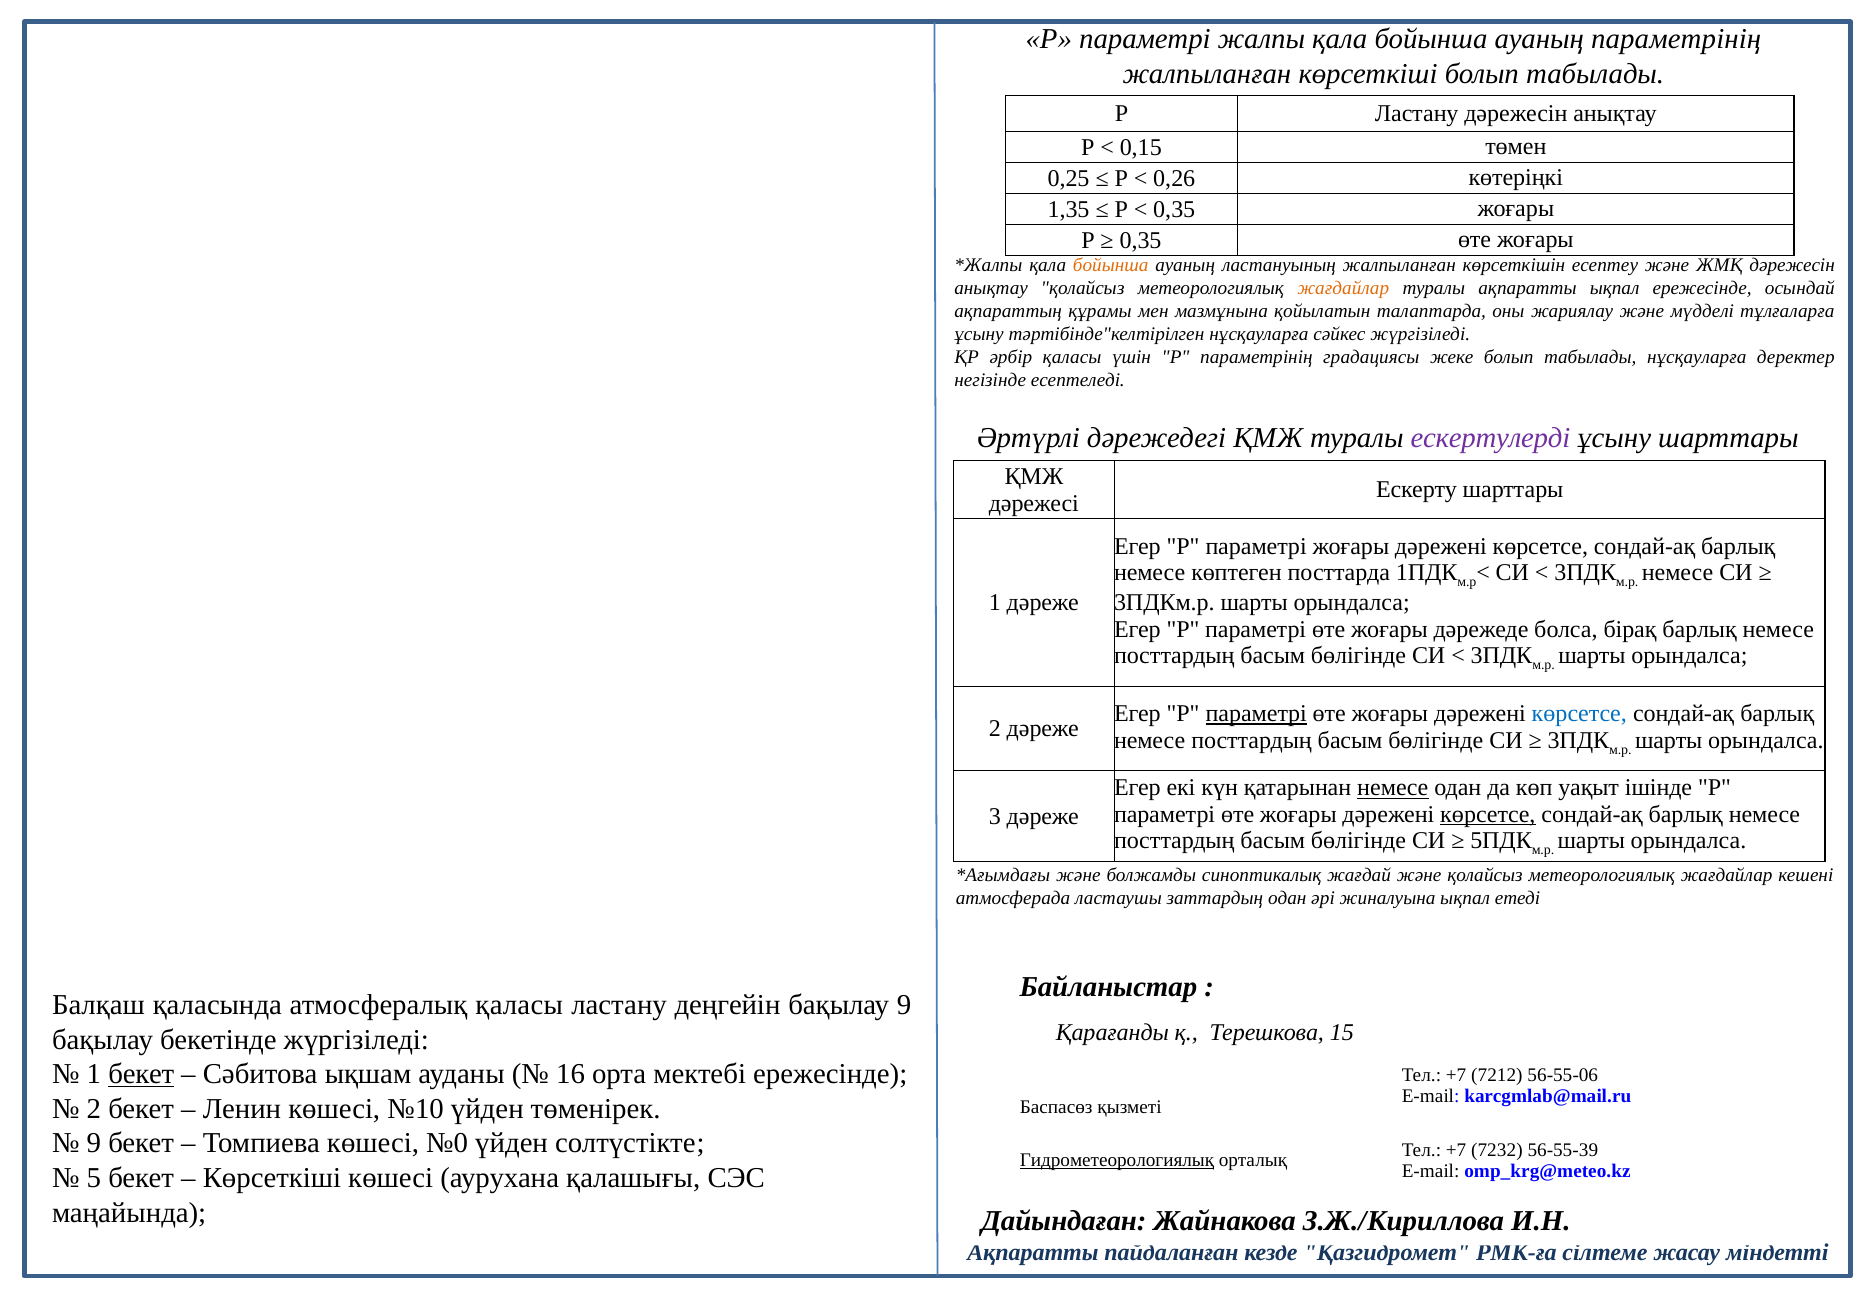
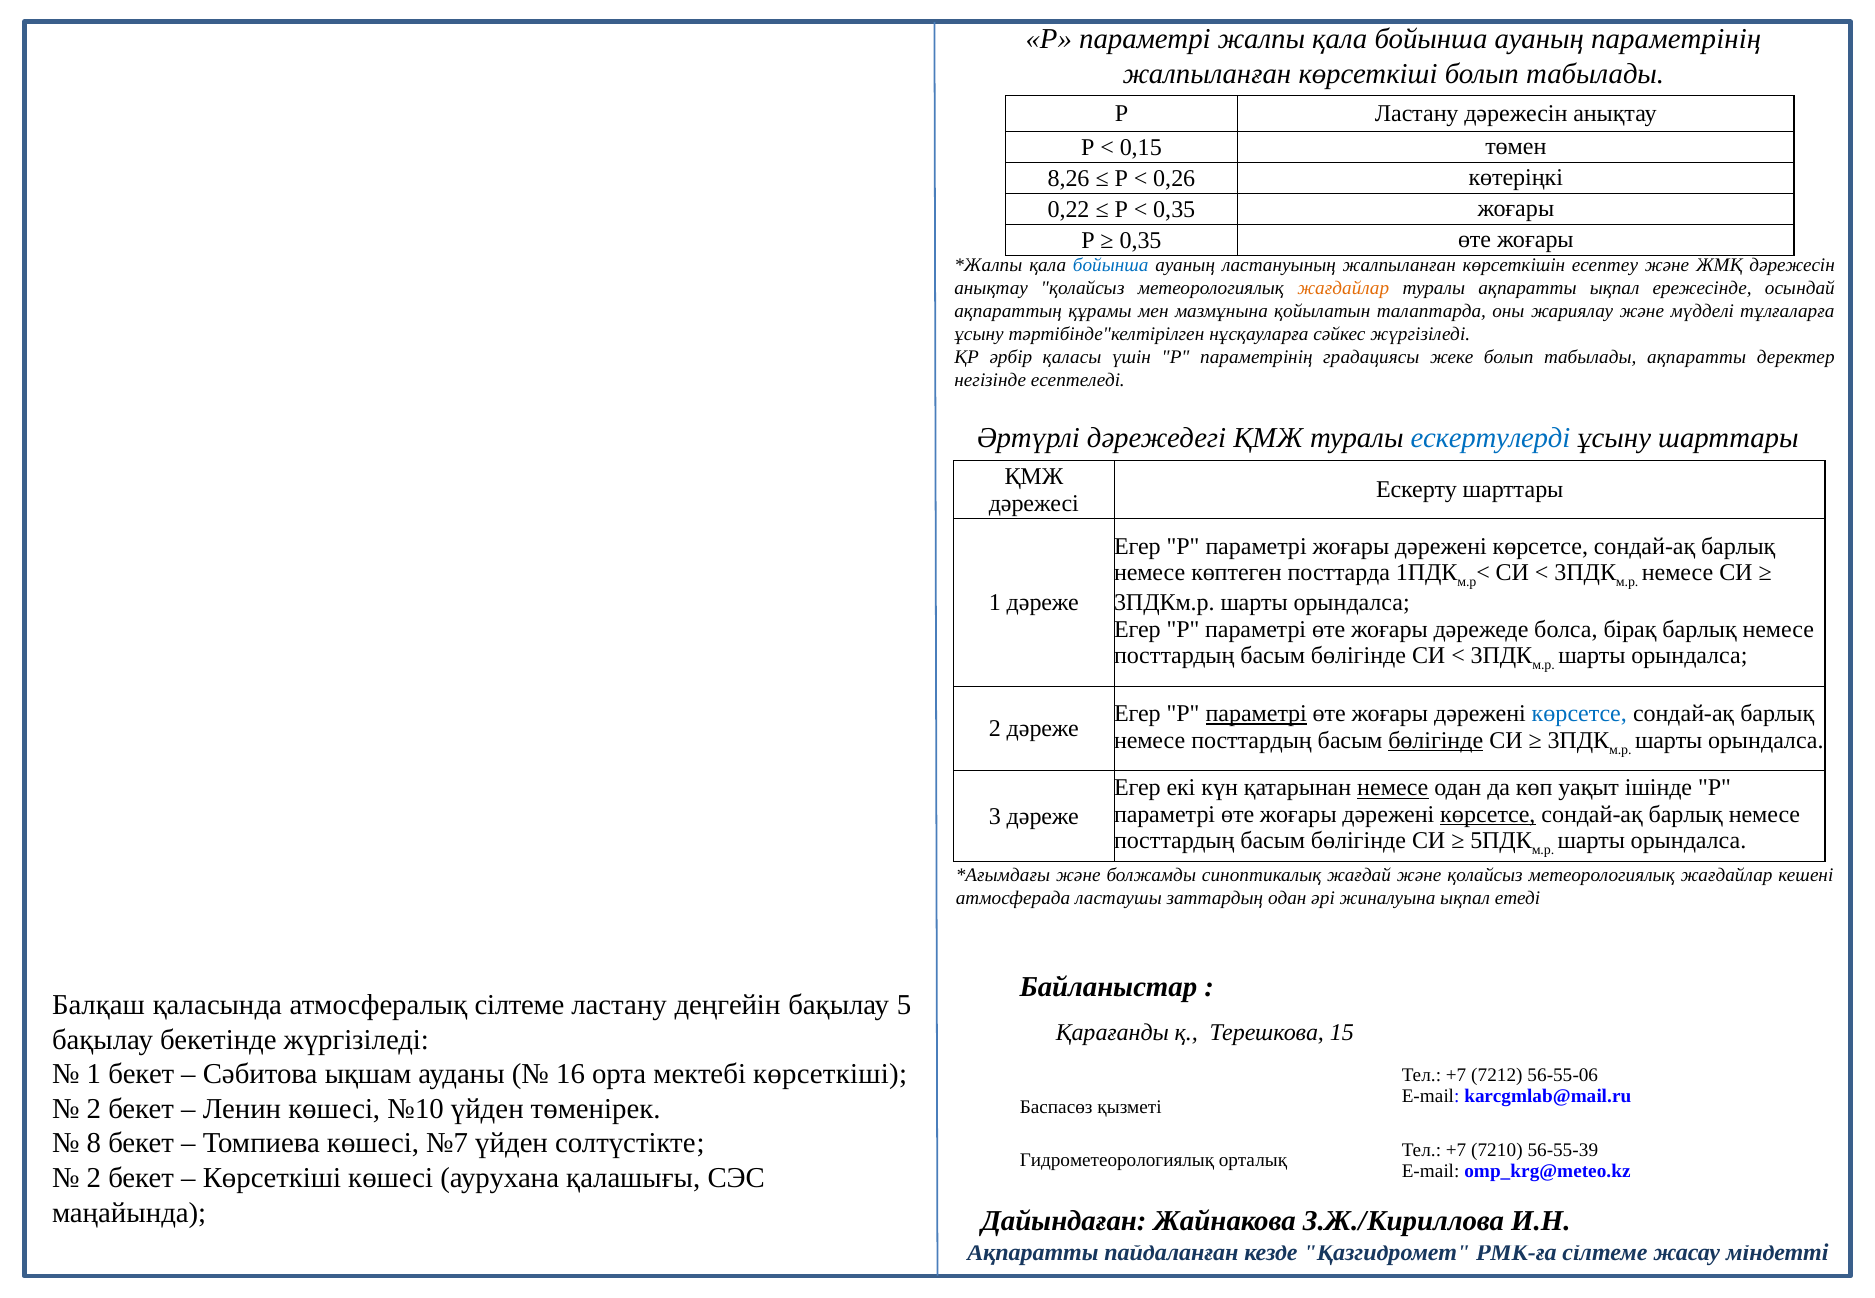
0,25: 0,25 -> 8,26 (1069, 179)
1,35: 1,35 -> 0,22 (1069, 210)
бойынша colour: orange -> blue (1111, 265)
табылады нұсқауларға: нұсқауларға -> ақпаратты (1697, 357)
ескертулерді colour: purple -> blue (1490, 438)
бөлігінде underline: none -> present (1436, 740)
атмосфералық қаласы: қаласы -> сілтеме (520, 1005)
бақылау 9: 9 -> 5 (904, 1005)
бекет underline: present -> none (141, 1074)
мектебі ережесінде: ережесінде -> көрсеткіші (830, 1074)
9: 9 -> 8 (94, 1143)
№0: №0 -> №7 (447, 1143)
7232: 7232 -> 7210 (1497, 1150)
Гидрометеорологиялық underline: present -> none (1117, 1161)
5: 5 -> 2 (94, 1178)
